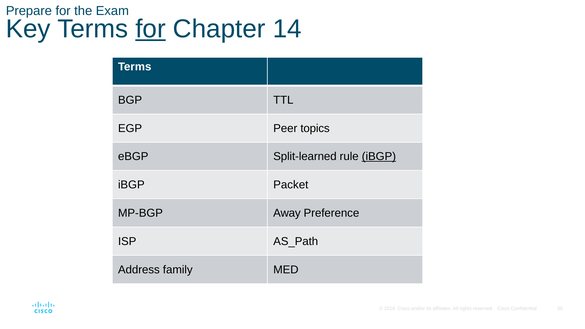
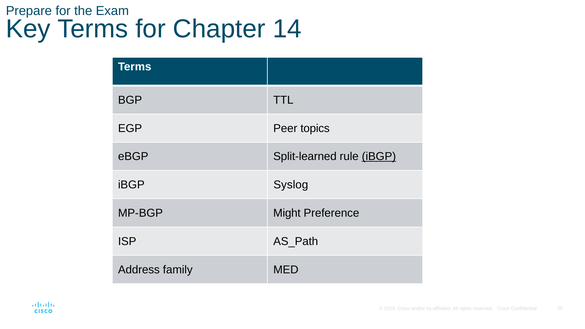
for underline: present -> none (151, 29)
Packet: Packet -> Syslog (291, 185)
Away: Away -> Might (287, 213)
